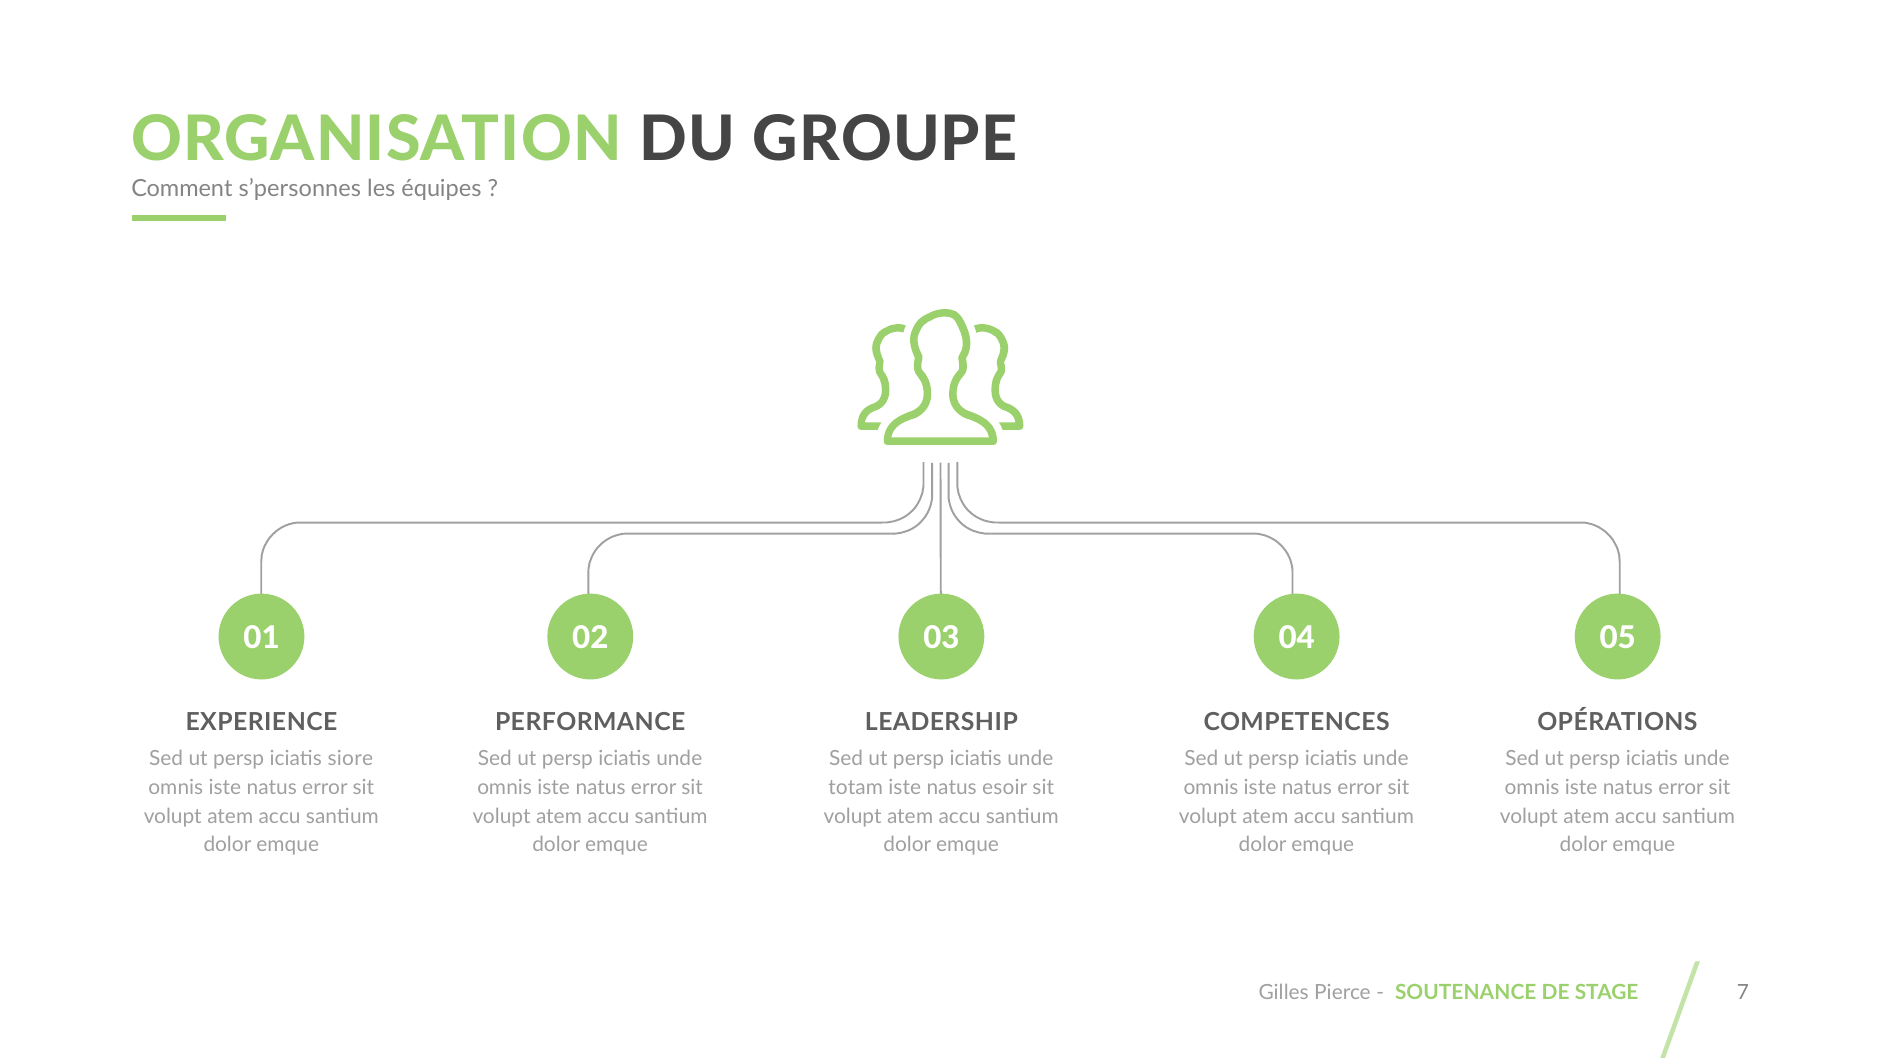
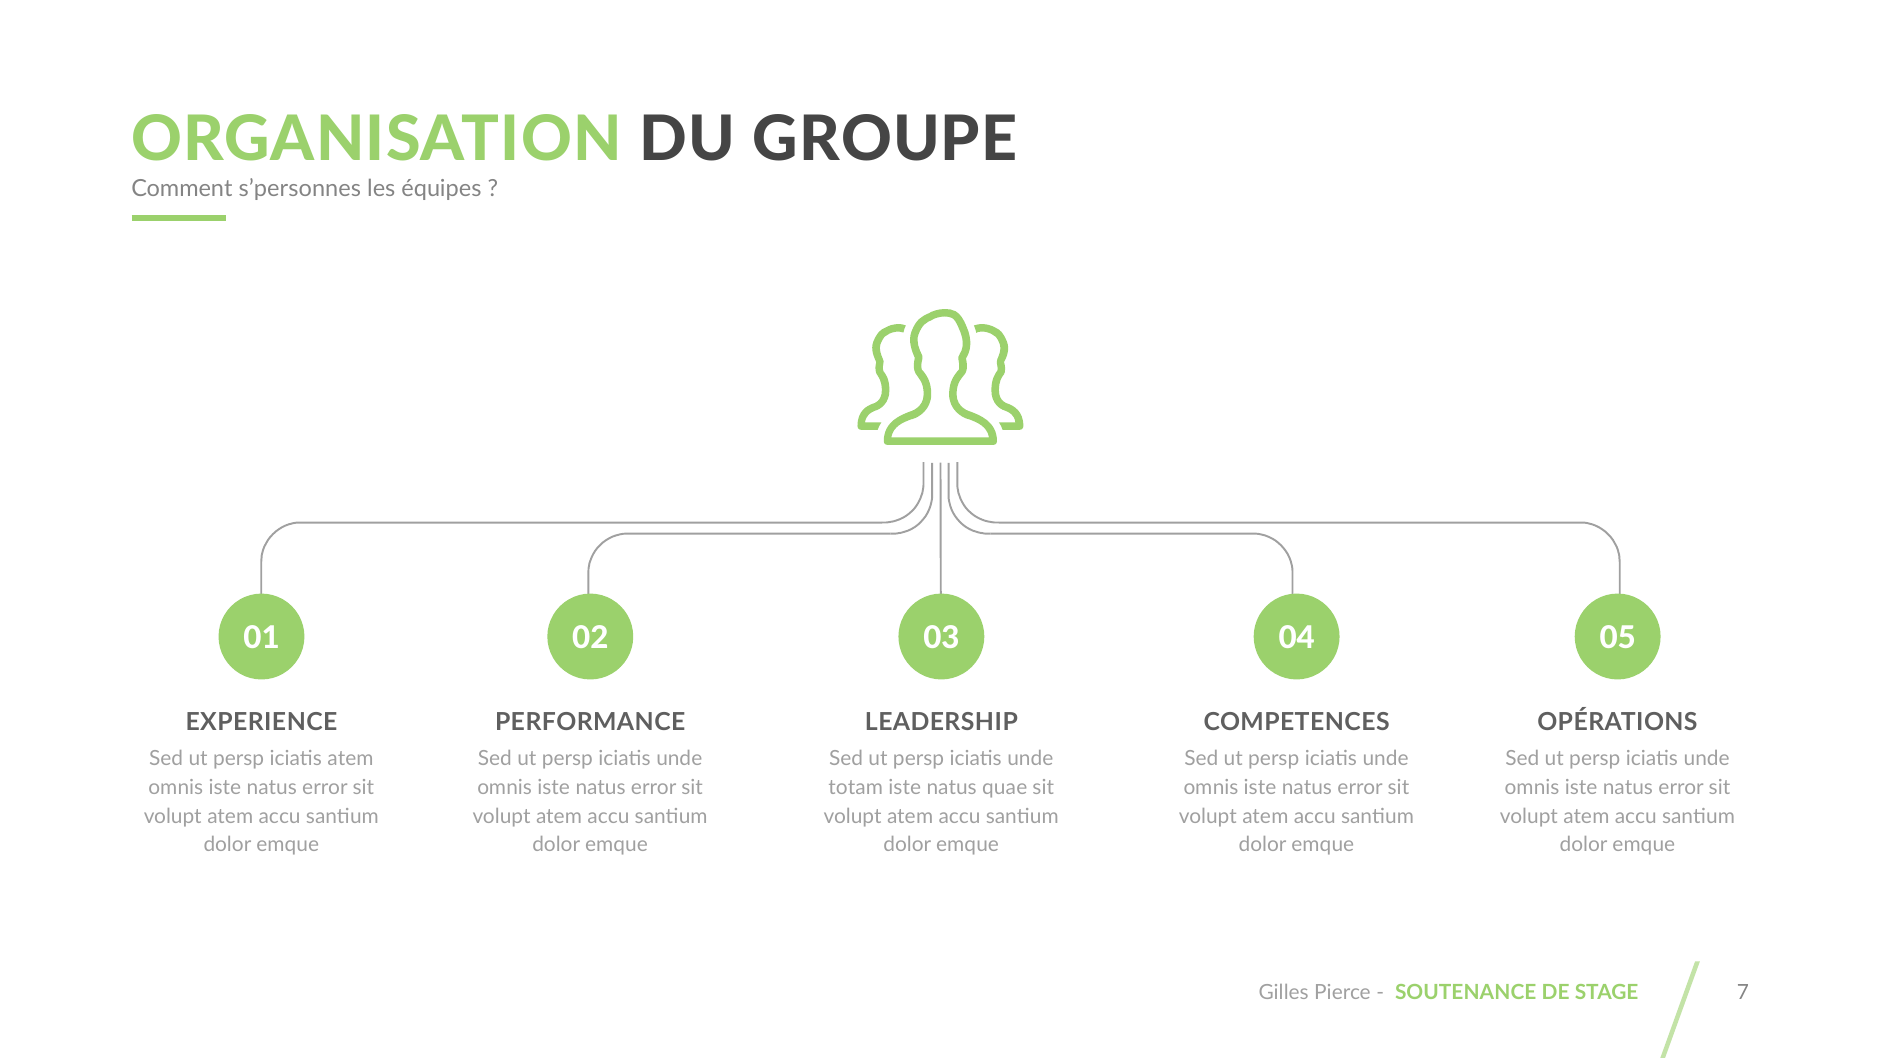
iciatis siore: siore -> atem (351, 759)
esoir: esoir -> quae (1005, 788)
